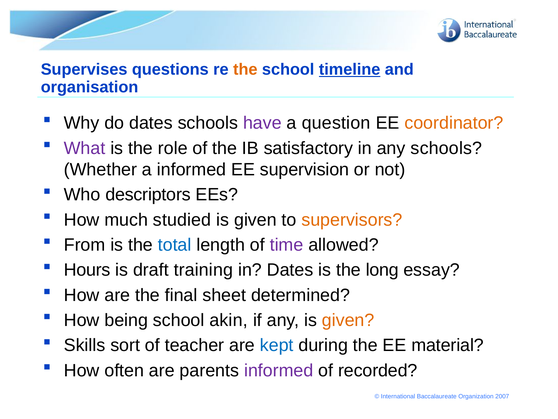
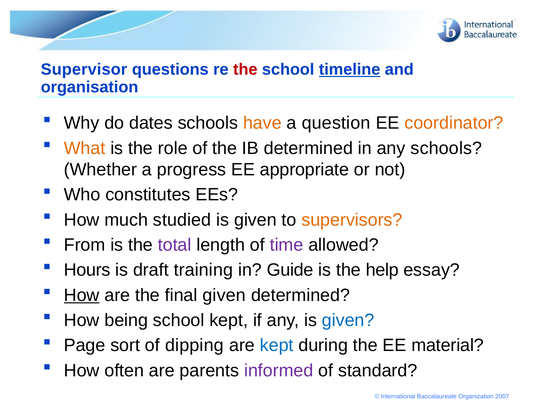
Supervises: Supervises -> Supervisor (84, 69)
the colour: orange -> red (245, 69)
have colour: purple -> orange (262, 123)
What colour: purple -> orange (85, 148)
IB satisfactory: satisfactory -> determined (308, 148)
a informed: informed -> progress (192, 169)
supervision: supervision -> appropriate (304, 169)
descriptors: descriptors -> constitutes (148, 194)
total colour: blue -> purple (175, 245)
in Dates: Dates -> Guide (290, 270)
long: long -> help (382, 270)
How underline: none -> present (82, 295)
final sheet: sheet -> given (224, 295)
school akin: akin -> kept (229, 320)
given colour: orange -> blue (348, 320)
Skills: Skills -> Page (85, 345)
teacher: teacher -> dipping (194, 345)
recorded: recorded -> standard (378, 370)
